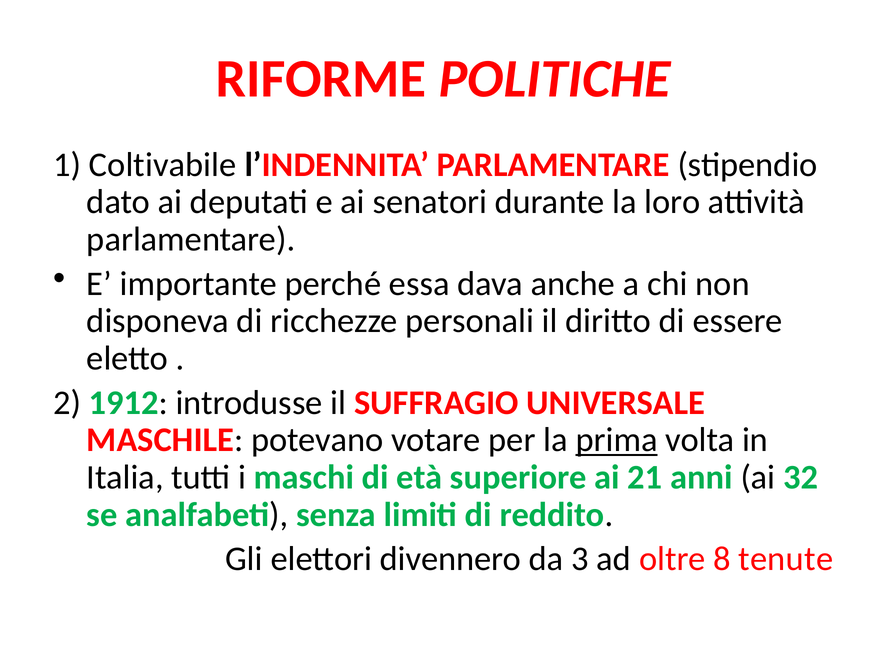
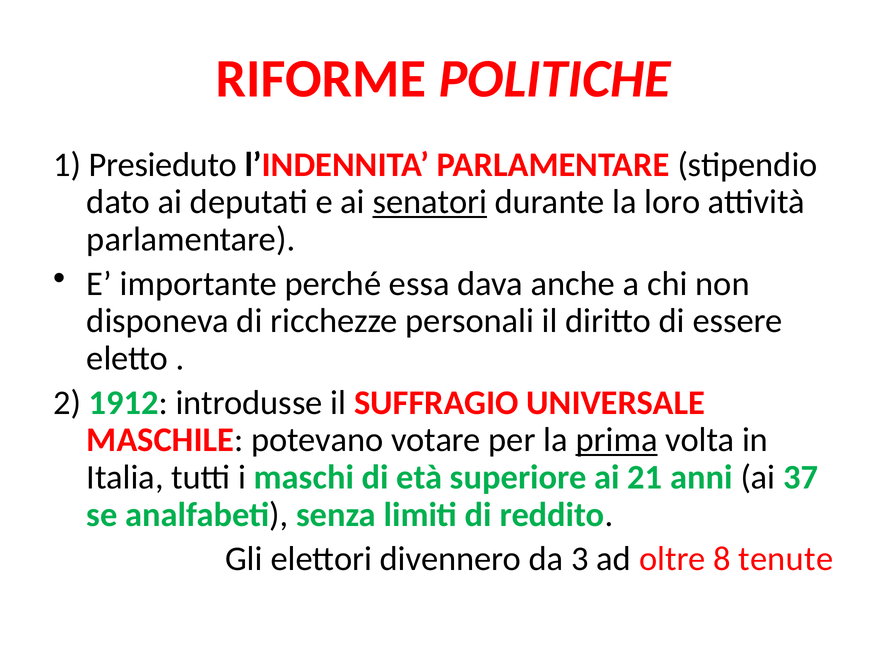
Coltivabile: Coltivabile -> Presieduto (163, 165)
senatori underline: none -> present (430, 202)
32: 32 -> 37 (801, 477)
